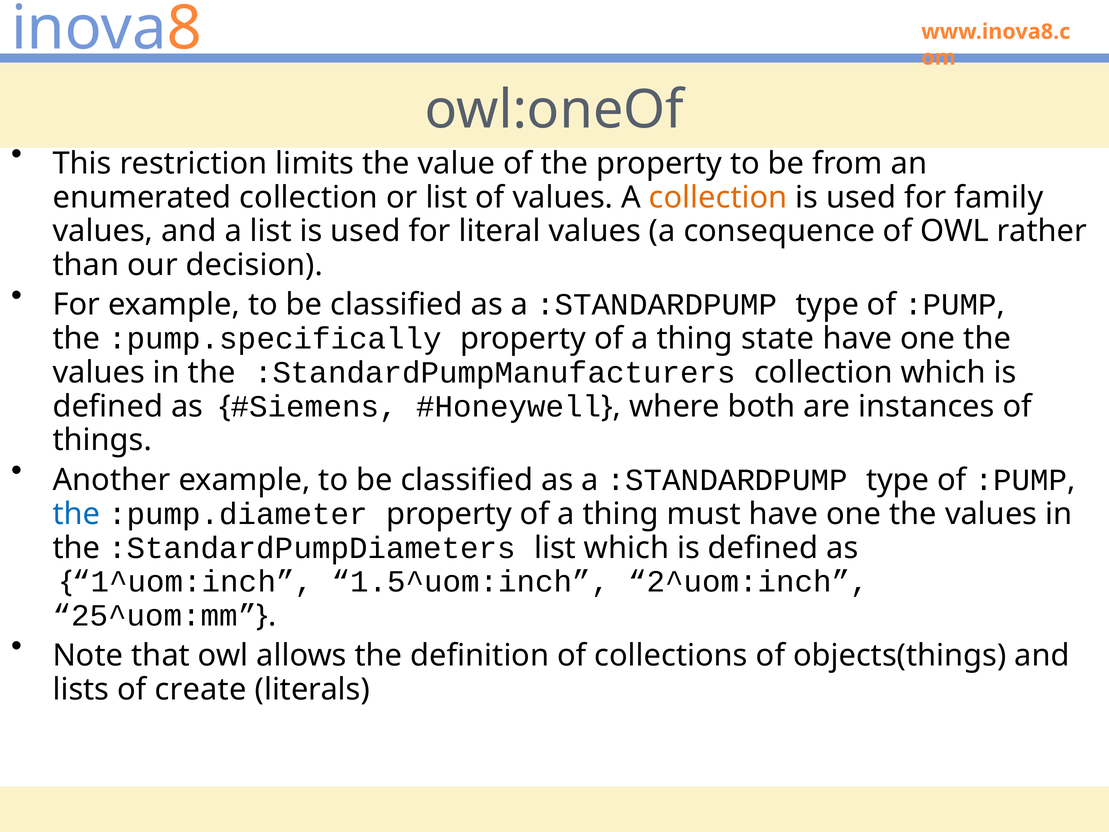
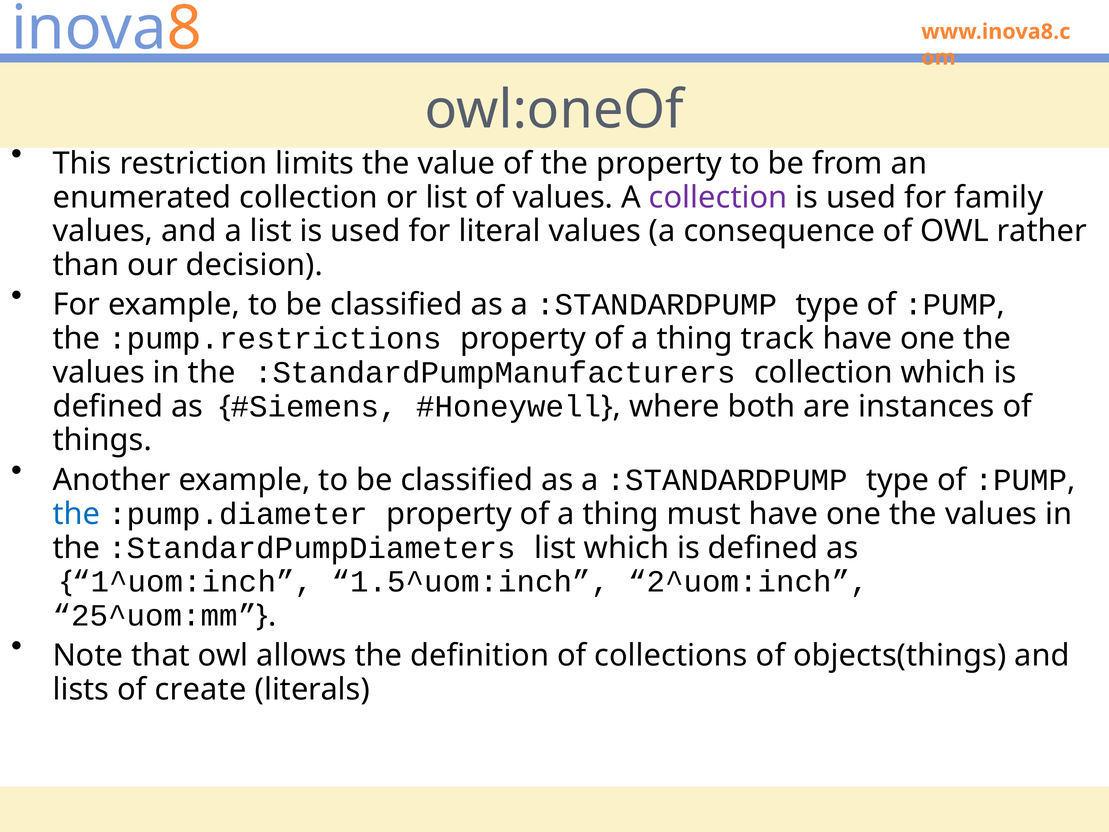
collection colour: orange -> purple (718, 197)
:pump.specifically: :pump.specifically -> :pump.restrictions (275, 338)
state: state -> track (778, 338)
